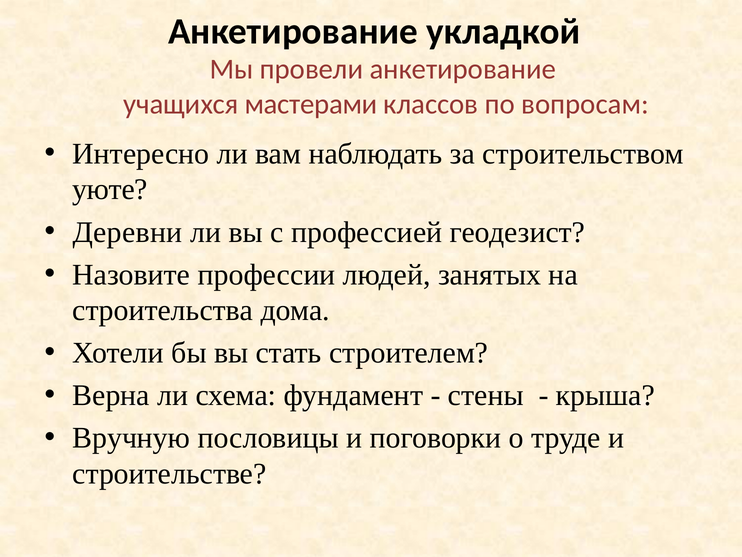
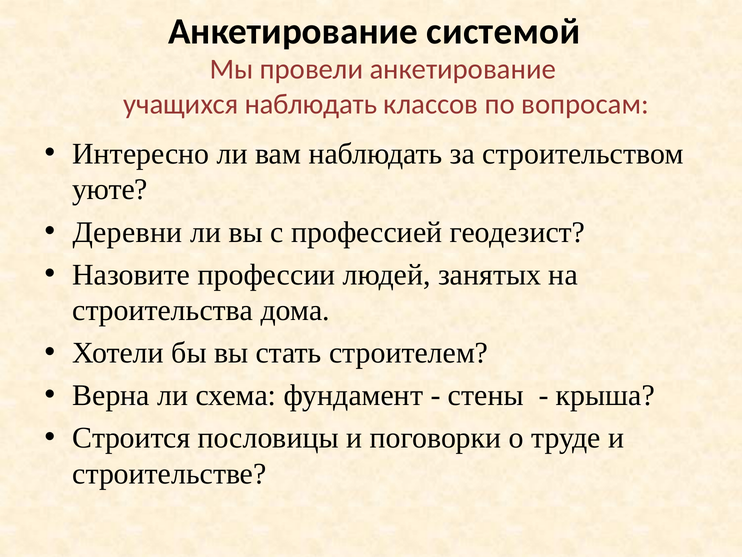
укладкой: укладкой -> системой (503, 32)
учащихся мастерами: мастерами -> наблюдать (311, 104)
Вручную: Вручную -> Строится (131, 438)
